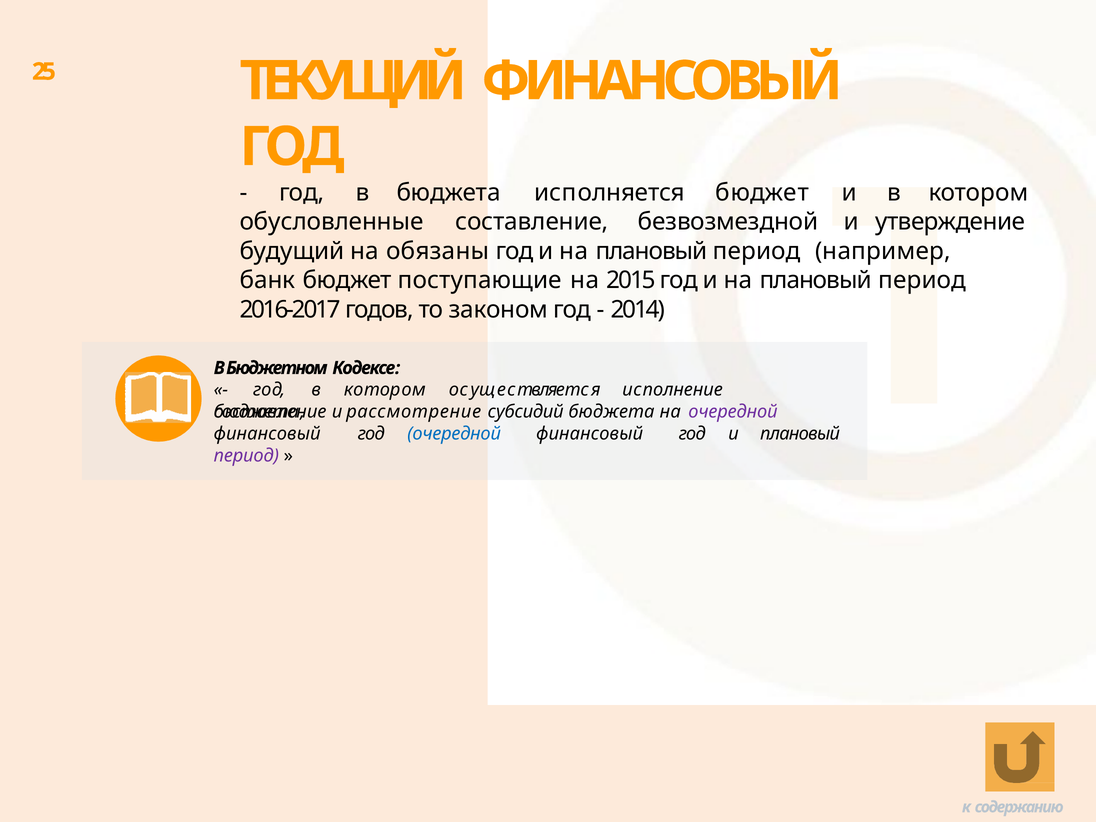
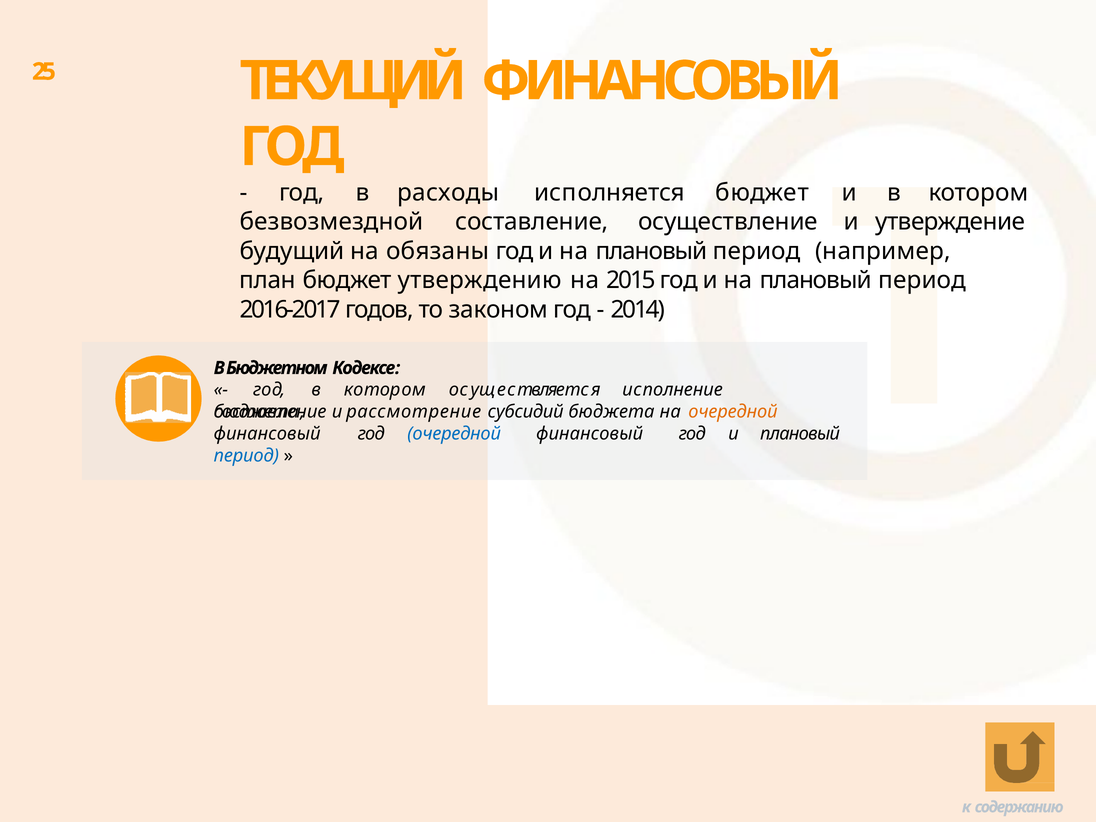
в бюджета: бюджета -> расходы (448, 193)
обусловленные: обусловленные -> безвозмездной (332, 222)
безвозмездной: безвозмездной -> осуществление (728, 222)
банк: банк -> план (268, 280)
поступающие: поступающие -> утверждению (480, 280)
очередной colour: purple -> orange (733, 412)
период colour: purple -> blue (246, 456)
